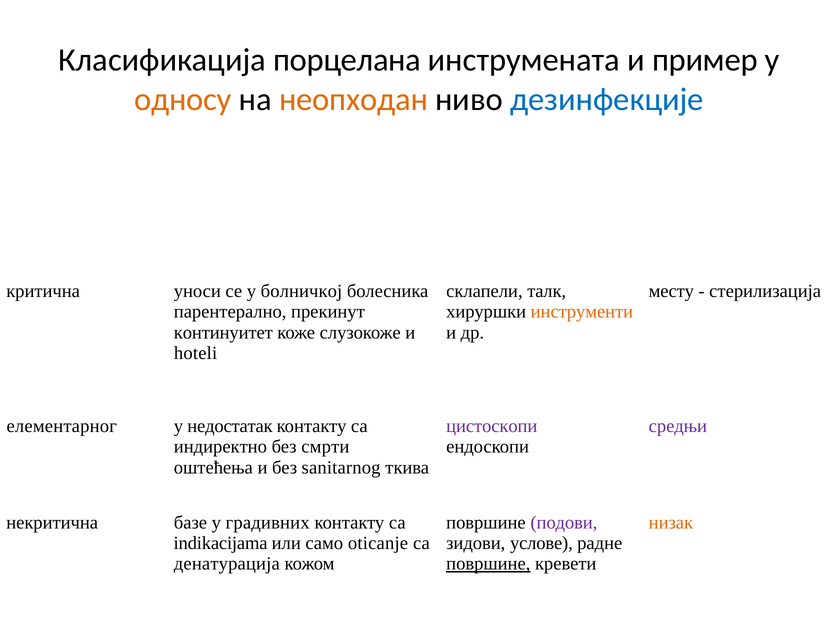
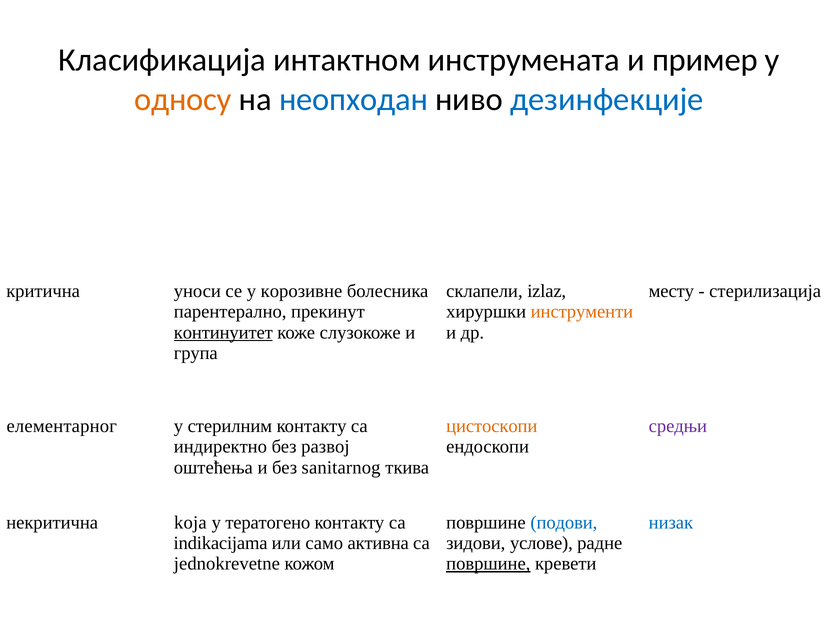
порцелана: порцелана -> интактном (347, 60)
неопходан colour: orange -> blue (354, 99)
болничкој: болничкој -> корозивне (301, 291)
талк: талк -> izlaz (547, 291)
континуитет underline: none -> present (223, 333)
hoteli: hoteli -> група (196, 353)
недостатак: недостатак -> стерилним (230, 427)
цистоскопи colour: purple -> orange (492, 427)
смрти: смрти -> развој (325, 447)
базе: базе -> koja (190, 523)
градивних: градивних -> тератогено (268, 523)
подови colour: purple -> blue (564, 523)
низак colour: orange -> blue (671, 523)
oticanje: oticanje -> активна (378, 544)
денатурација: денатурација -> jednokrevetne (227, 564)
